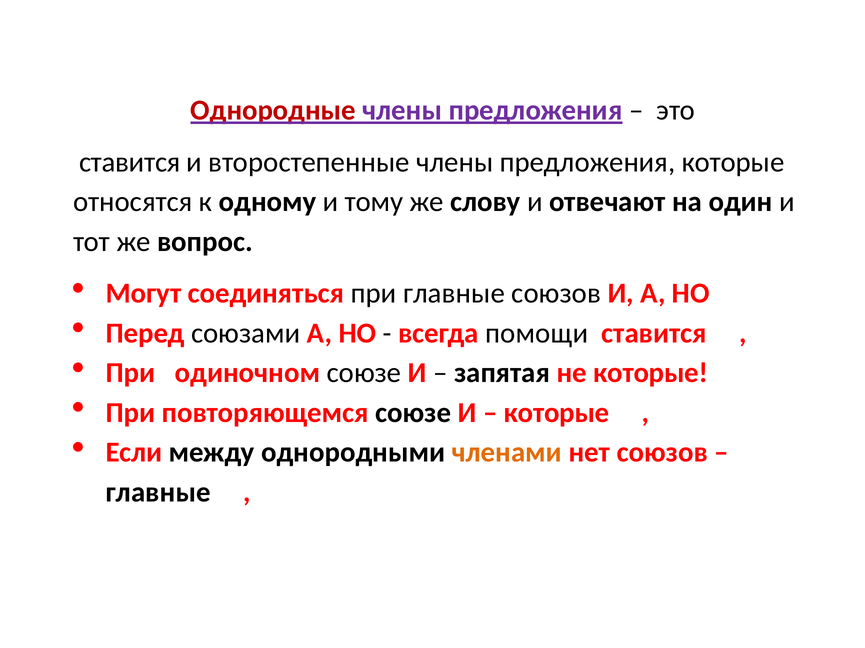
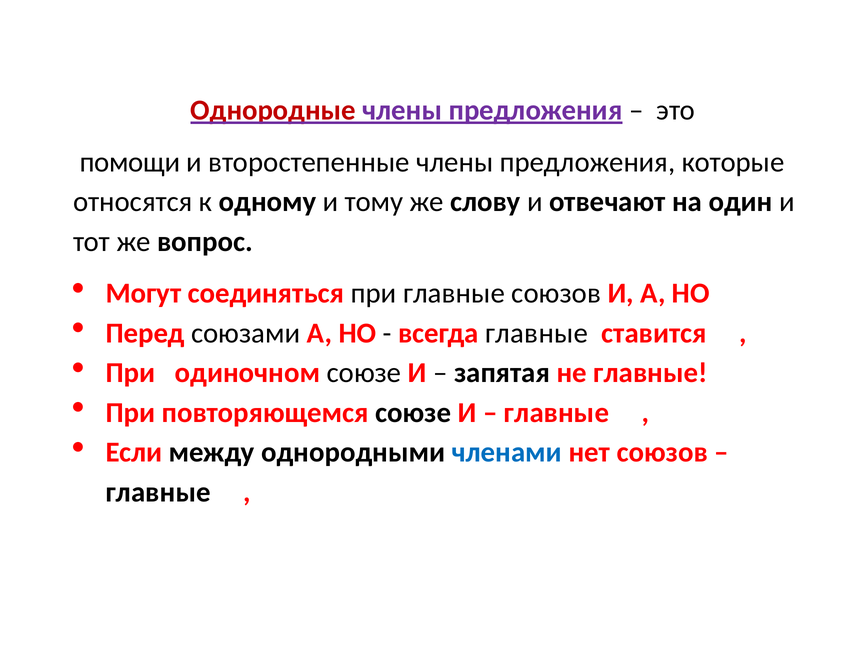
ставится: ставится -> помощи (130, 162)
всегда помощи: помощи -> главные (537, 334)
не которые: которые -> главные (650, 373)
которые: которые -> главные (557, 413)
членами colour: orange -> blue (507, 453)
